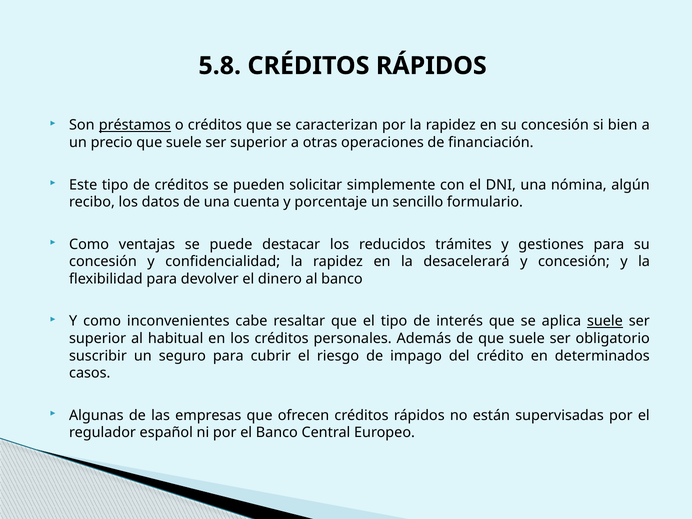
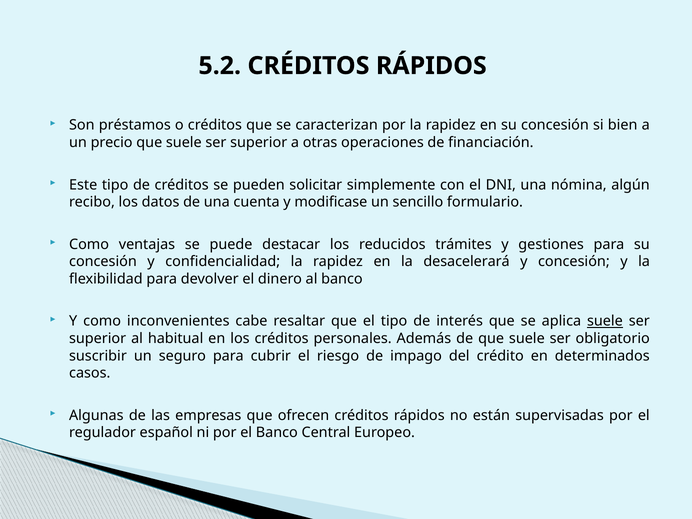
5.8: 5.8 -> 5.2 (220, 66)
préstamos underline: present -> none (135, 125)
porcentaje: porcentaje -> modificase (331, 202)
